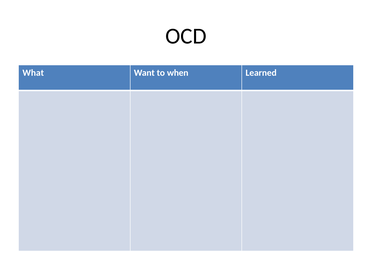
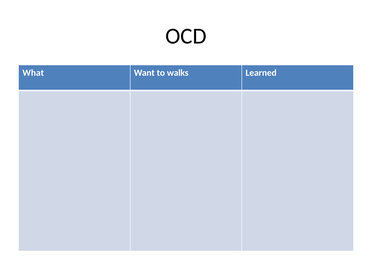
when: when -> walks (178, 73)
